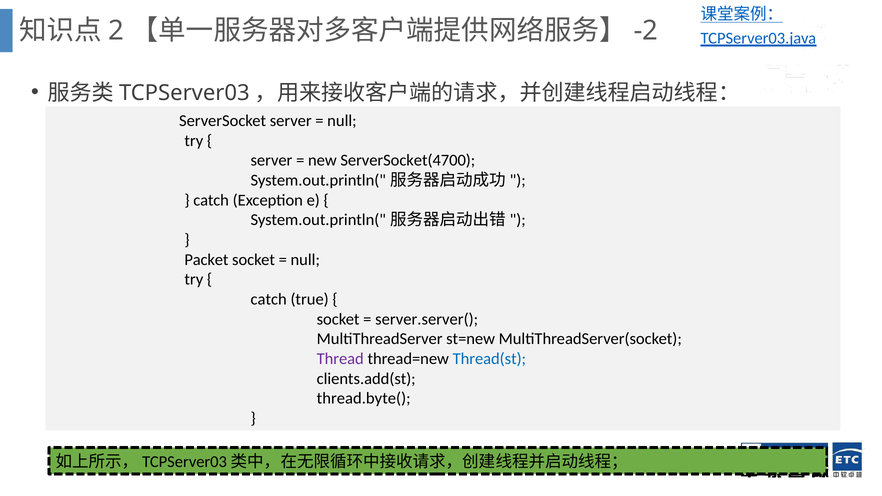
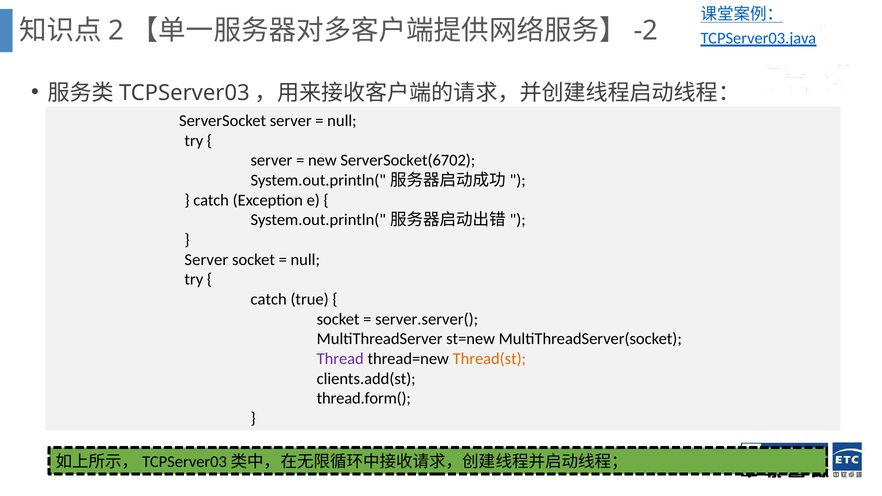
ServerSocket(4700: ServerSocket(4700 -> ServerSocket(6702 (408, 160)
Packet: Packet -> Server (206, 260)
Thread(st colour: blue -> orange (489, 359)
thread.byte(: thread.byte( -> thread.form( (364, 399)
